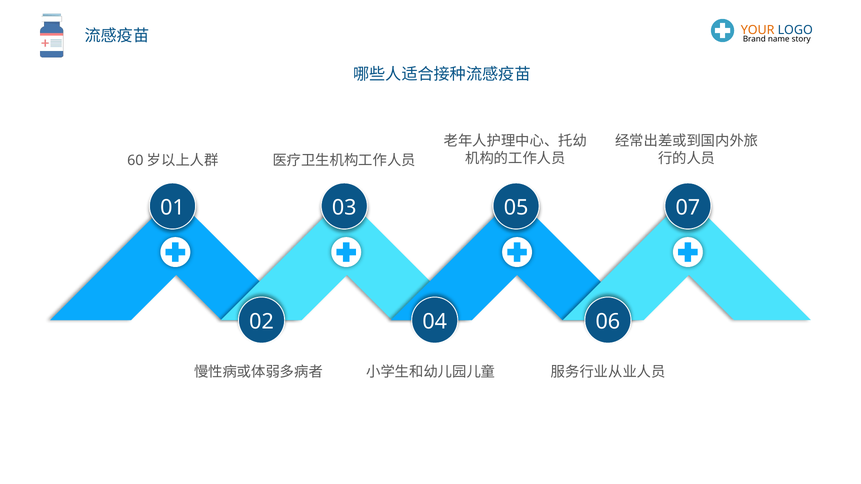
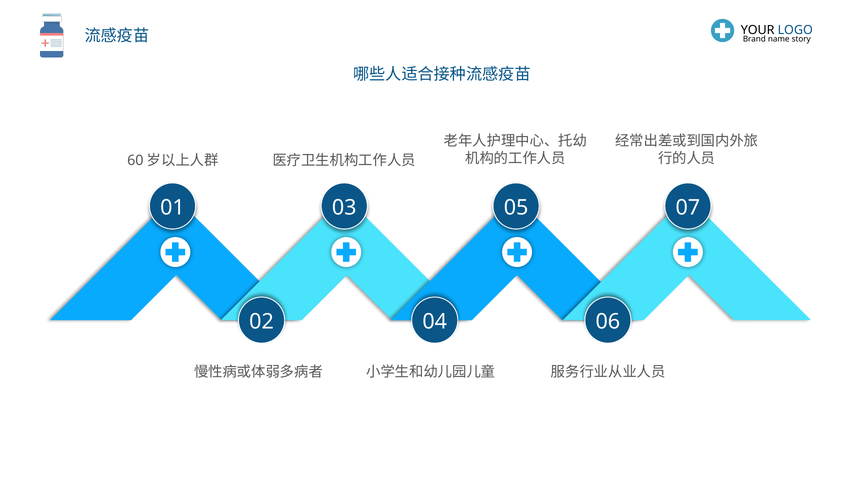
YOUR colour: orange -> black (758, 30)
